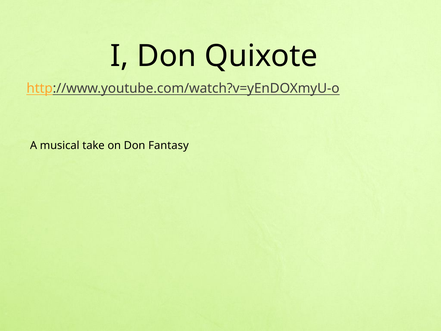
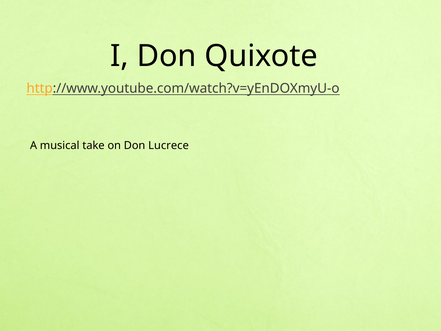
Fantasy: Fantasy -> Lucrece (169, 146)
